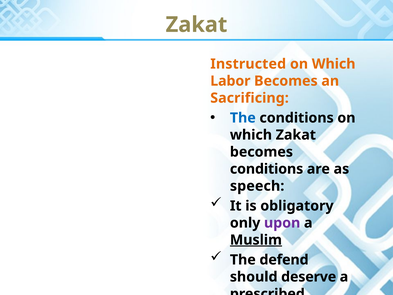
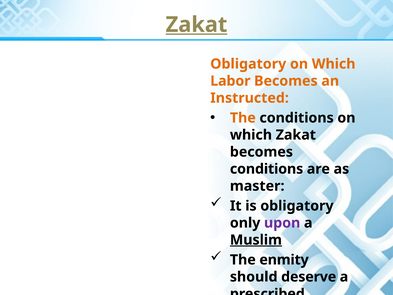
Zakat underline: none -> present (197, 25)
Instructed: Instructed -> Obligatory (248, 64)
Sacrificing: Sacrificing -> Instructed (250, 98)
The colour: blue -> orange (243, 118)
speech: speech -> master (257, 186)
defend: defend -> enmity (284, 260)
